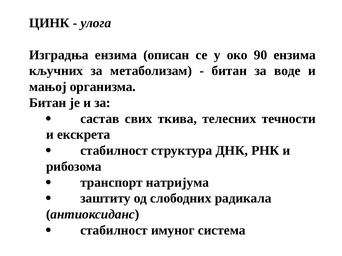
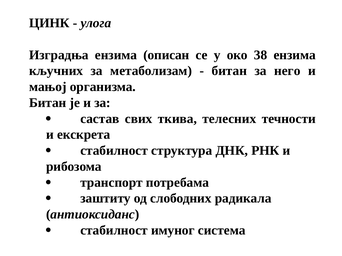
90: 90 -> 38 (261, 55)
воде: воде -> него (287, 71)
натријума: натријума -> потребама (177, 183)
